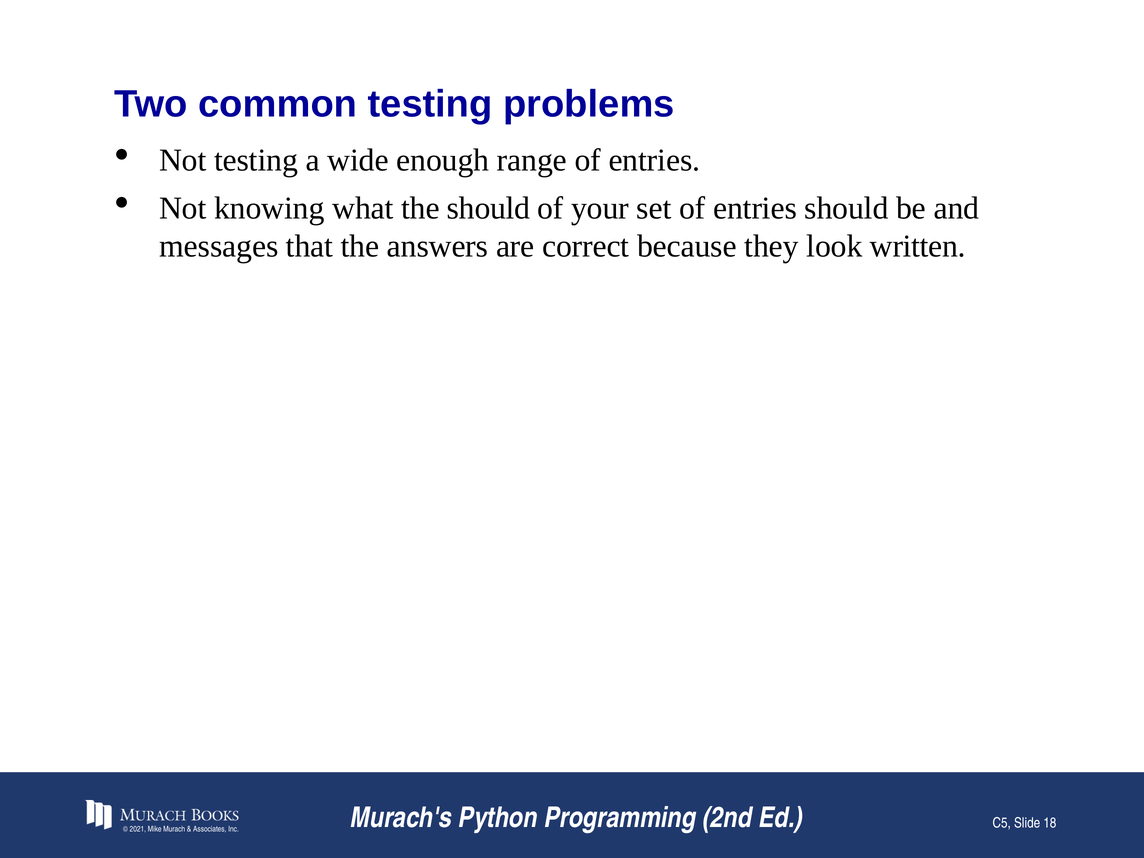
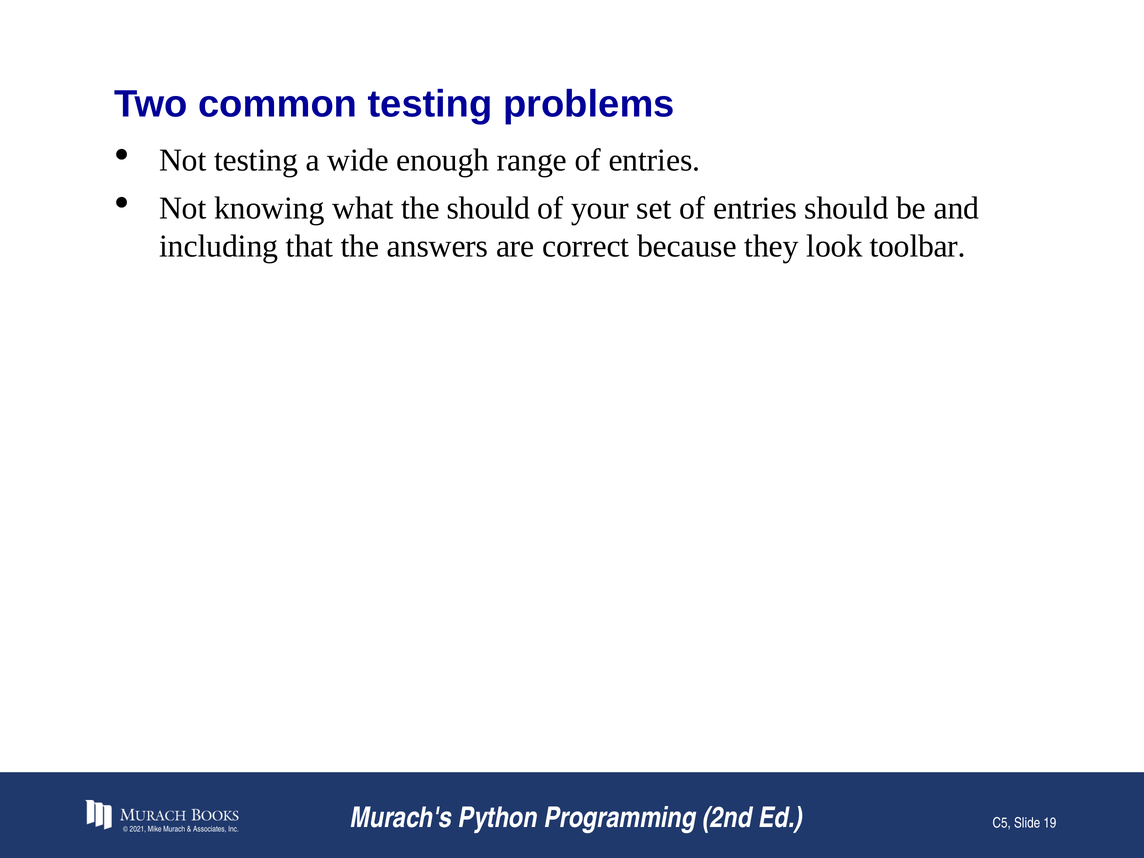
messages: messages -> including (219, 246)
written: written -> toolbar (918, 246)
18: 18 -> 19 (1050, 823)
